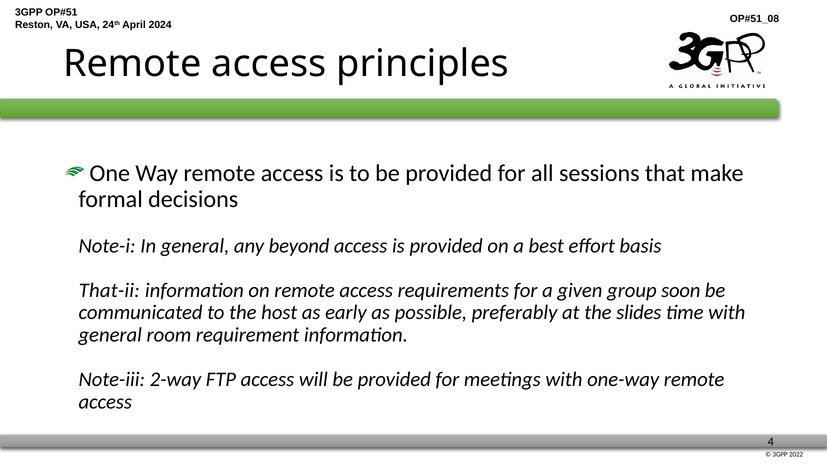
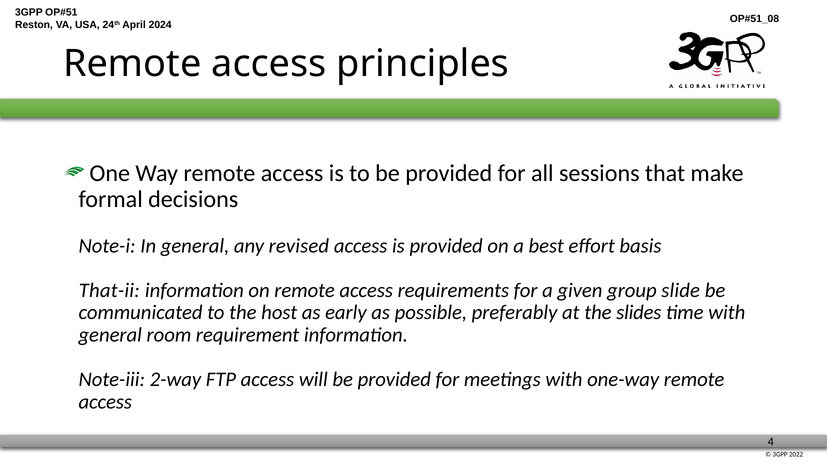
beyond: beyond -> revised (299, 246)
soon: soon -> slide (681, 290)
